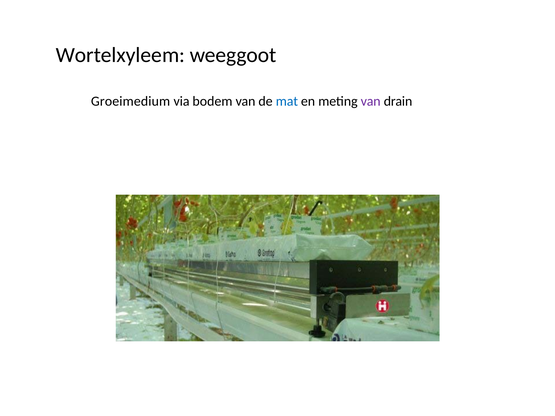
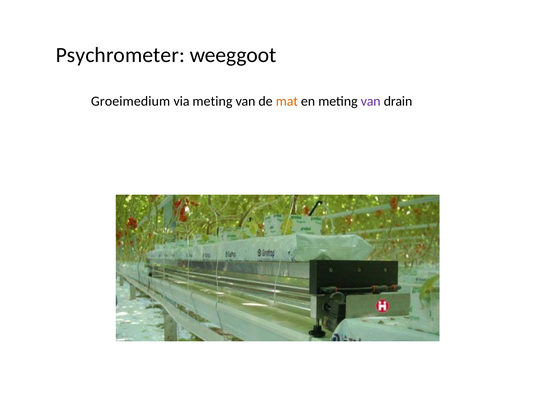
Wortelxyleem: Wortelxyleem -> Psychrometer (120, 55)
via bodem: bodem -> meting (212, 101)
mat colour: blue -> orange (287, 101)
